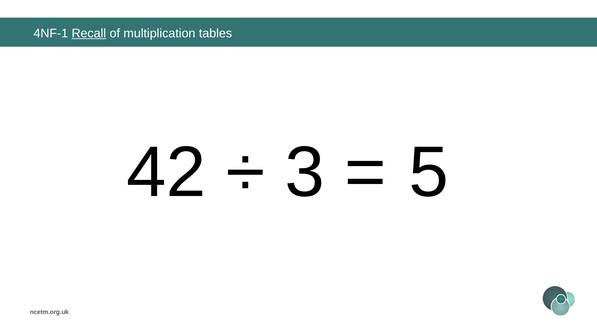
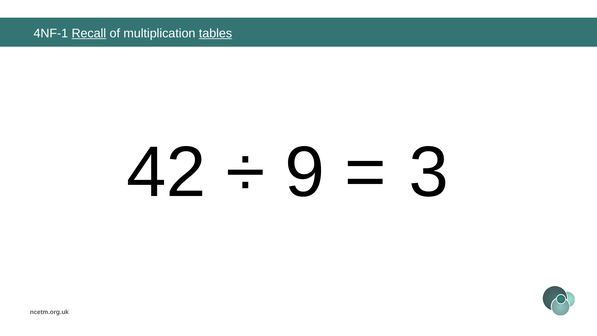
tables underline: none -> present (215, 33)
3: 3 -> 9 (305, 172)
5: 5 -> 3 (429, 172)
